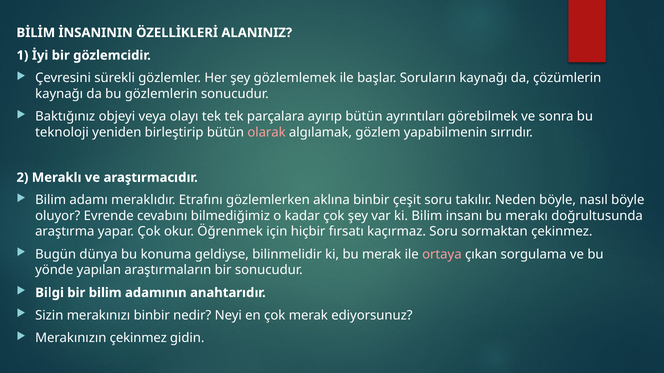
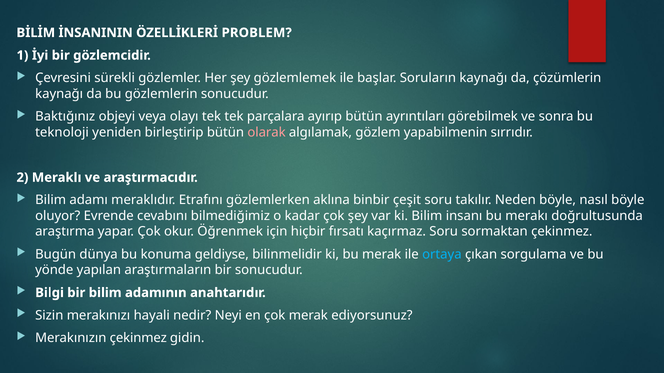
ALANINIZ: ALANINIZ -> PROBLEM (257, 33)
ortaya colour: pink -> light blue (442, 255)
merakınızı binbir: binbir -> hayali (152, 316)
